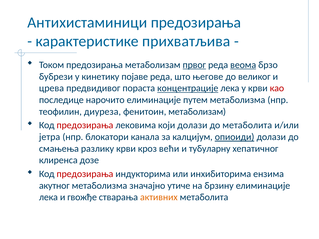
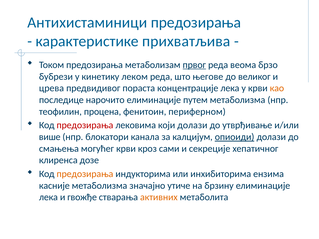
веома underline: present -> none (243, 65)
појаве: појаве -> леком (135, 77)
концентрације underline: present -> none (188, 88)
као colour: red -> orange (277, 88)
диуреза: диуреза -> процена (103, 112)
фенитоин метаболизам: метаболизам -> периферном (197, 112)
до метаболита: метаболита -> утврђивање (247, 125)
јетра: јетра -> више (50, 137)
разлику: разлику -> могућег (97, 149)
већи: већи -> сами (169, 149)
тубуларну: тубуларну -> секреције (210, 149)
предозирања colour: red -> orange (85, 174)
акутног: акутног -> касније (54, 186)
